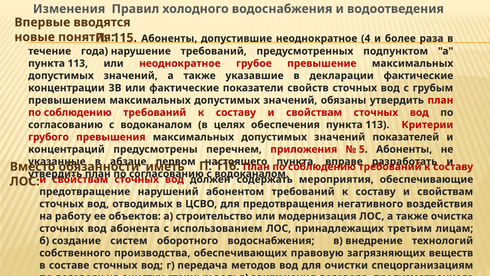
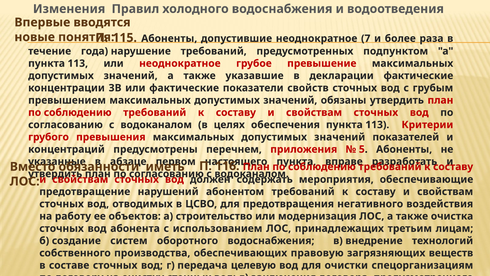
4: 4 -> 7 (366, 38)
методов: методов -> целевую (253, 265)
